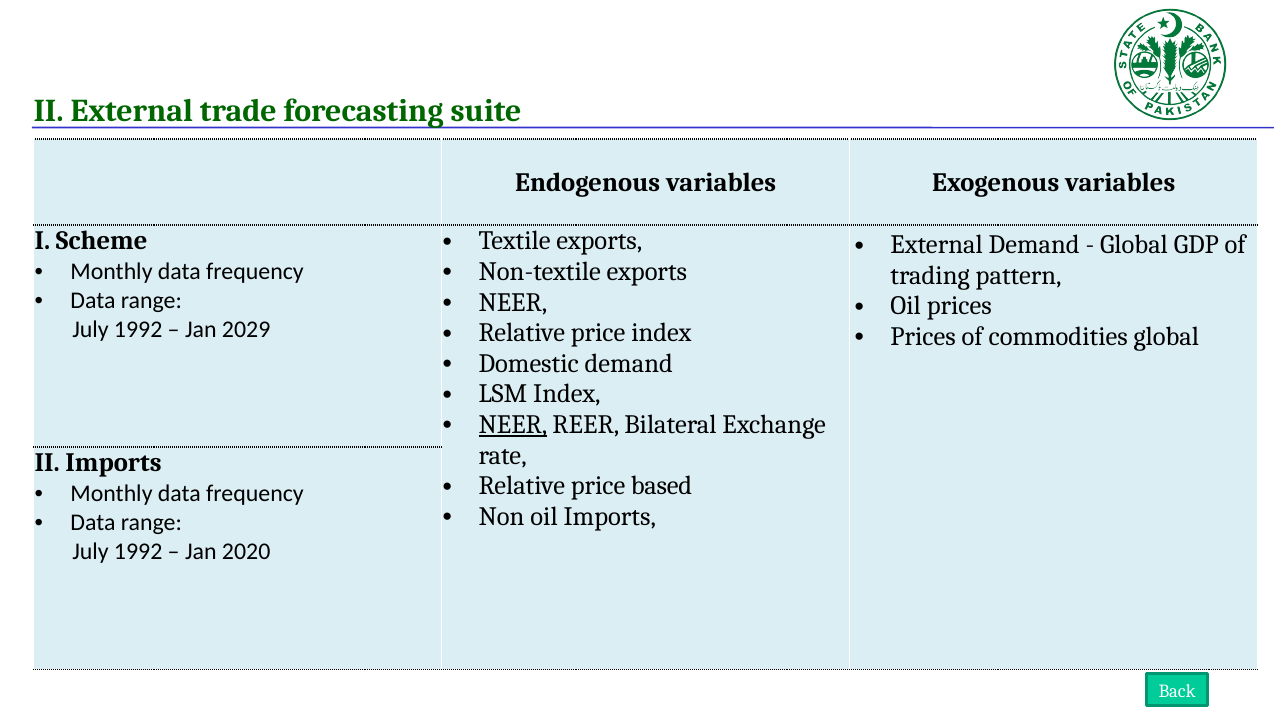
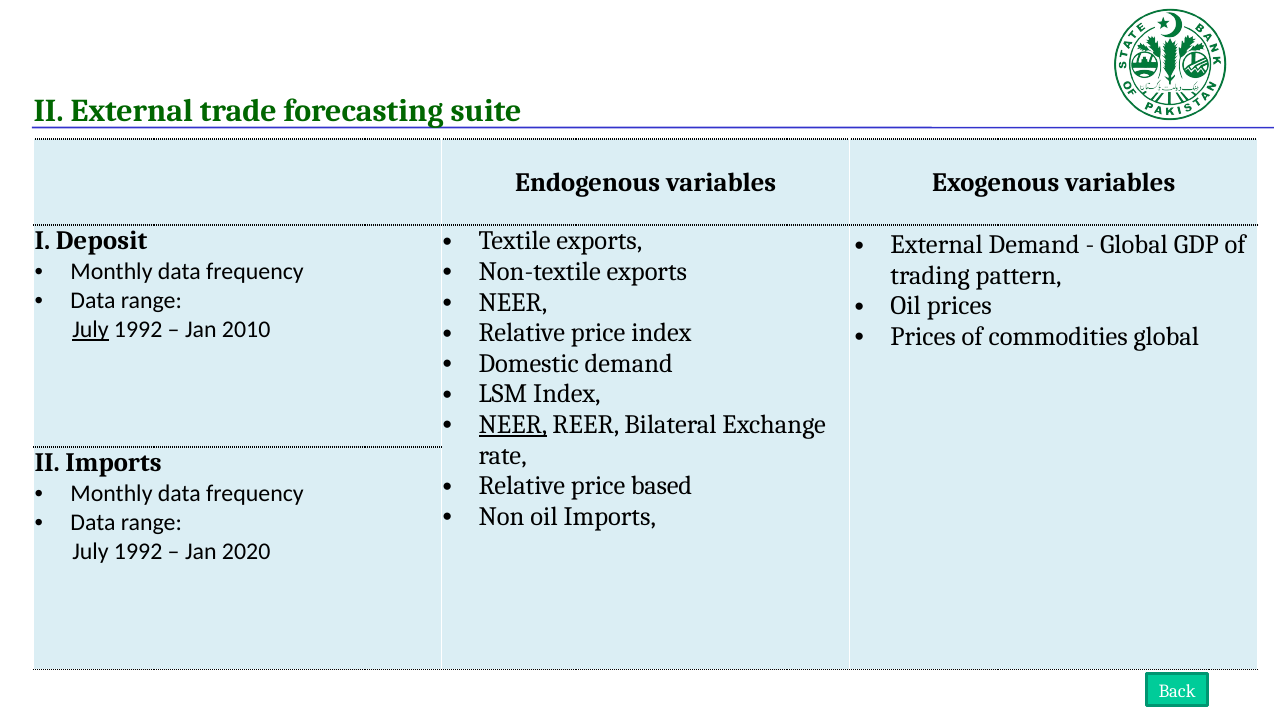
Scheme: Scheme -> Deposit (102, 241)
July underline: none -> present (91, 330)
2029: 2029 -> 2010 (246, 330)
